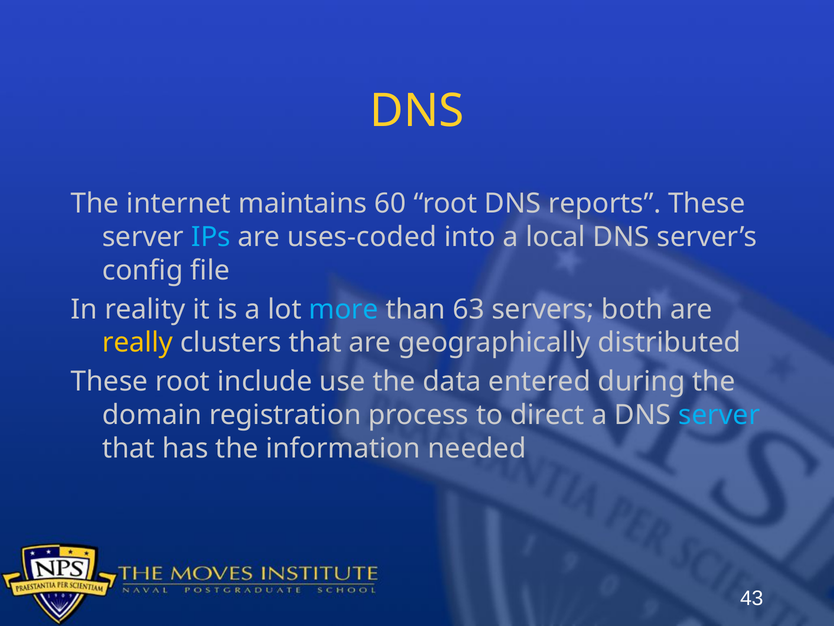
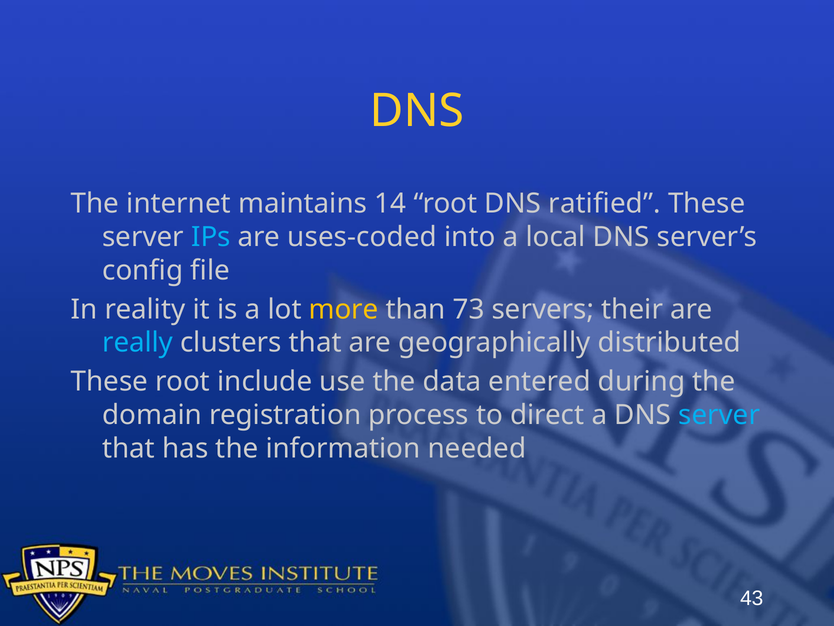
60: 60 -> 14 (390, 203)
reports: reports -> ratified (605, 203)
more colour: light blue -> yellow (344, 309)
63: 63 -> 73 (469, 309)
both: both -> their (632, 309)
really colour: yellow -> light blue (138, 342)
